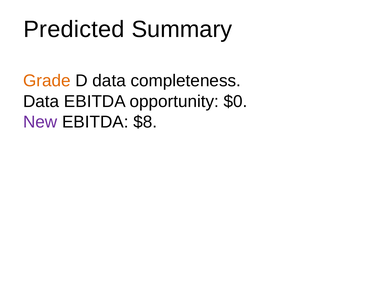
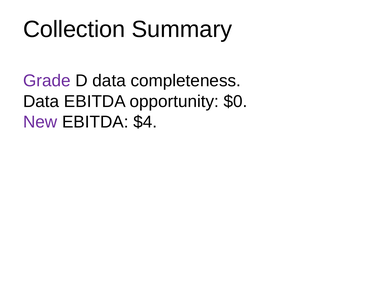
Predicted: Predicted -> Collection (74, 29)
Grade colour: orange -> purple (47, 81)
$8: $8 -> $4 (145, 122)
